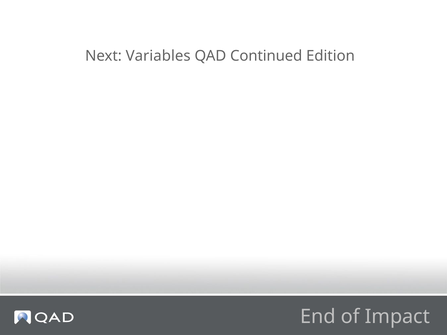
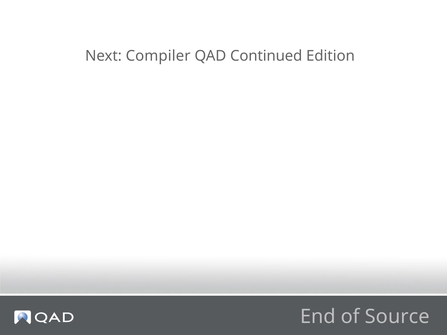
Variables: Variables -> Compiler (158, 56)
Impact: Impact -> Source (397, 317)
